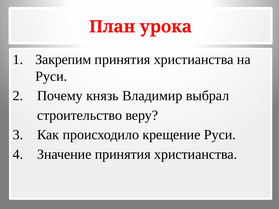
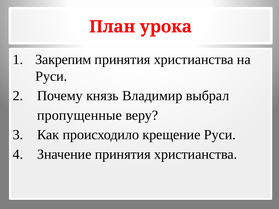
строительство: строительство -> пропущенные (79, 115)
